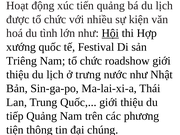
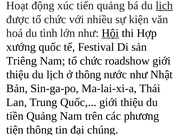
lịch underline: none -> present (164, 6)
ở trưng: trưng -> thông (88, 75)
tiếp: tiếp -> tiền (15, 116)
